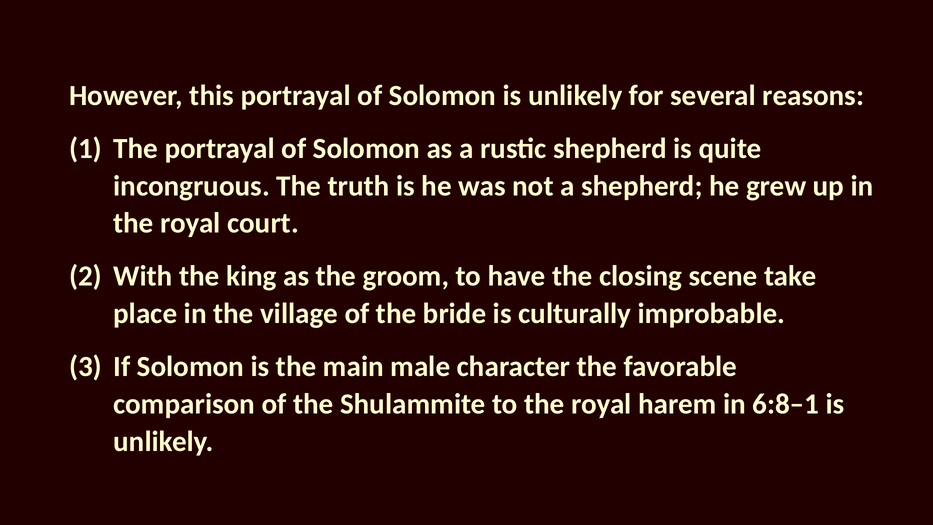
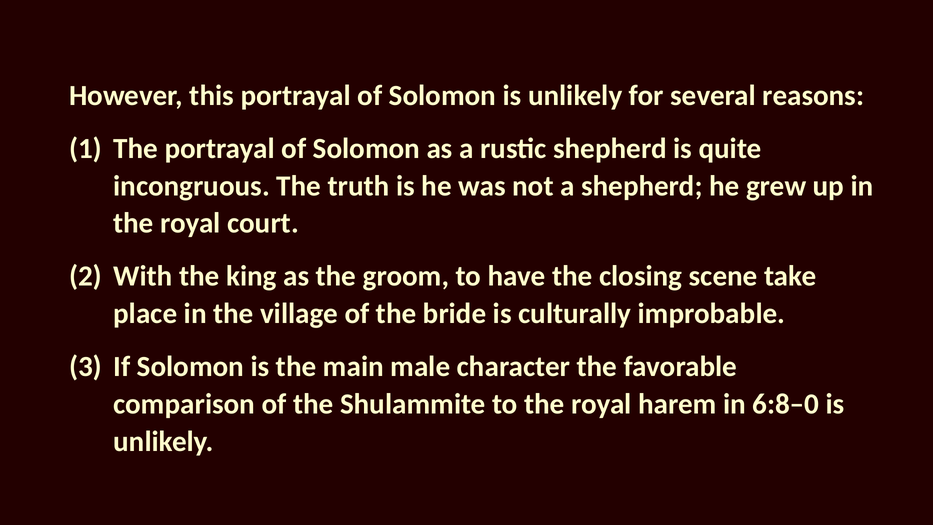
6:8–1: 6:8–1 -> 6:8–0 (786, 404)
